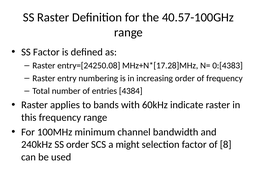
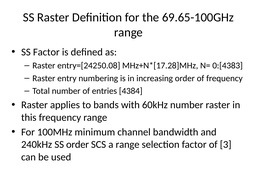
40.57-100GHz: 40.57-100GHz -> 69.65-100GHz (198, 17)
60kHz indicate: indicate -> number (187, 105)
a might: might -> range (128, 144)
8: 8 -> 3 (226, 144)
